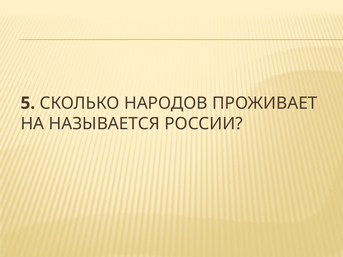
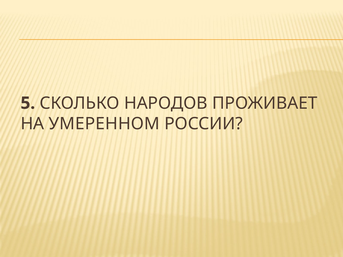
НАЗЫВАЕТСЯ: НАЗЫВАЕТСЯ -> УМЕРЕННОМ (104, 124)
